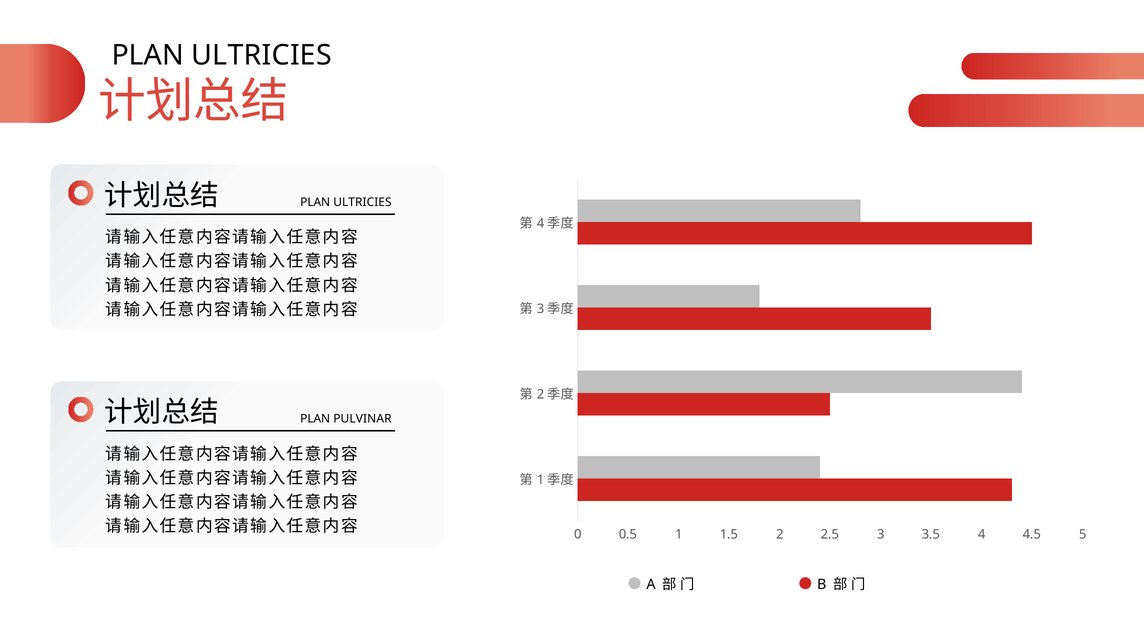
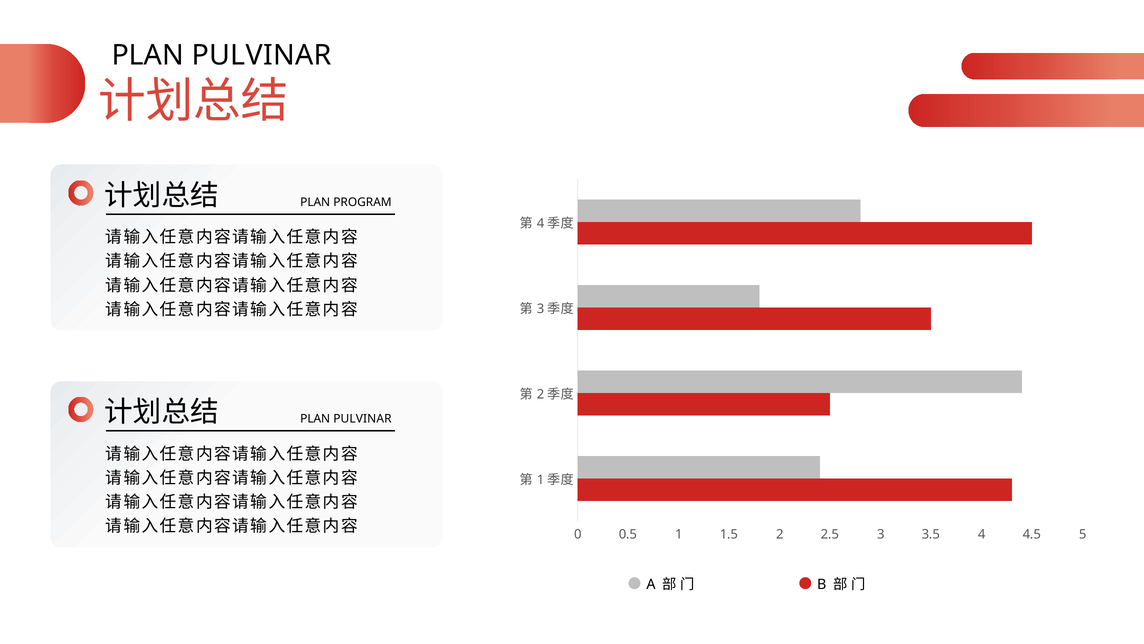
ULTRICIES: ULTRICIES -> PULVINAR (262, 55)
ULTRICIES: ULTRICIES -> PROGRAM (362, 202)
